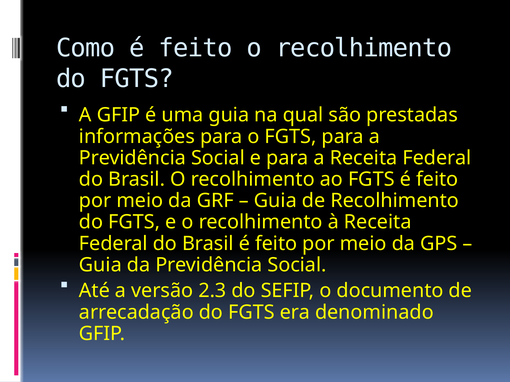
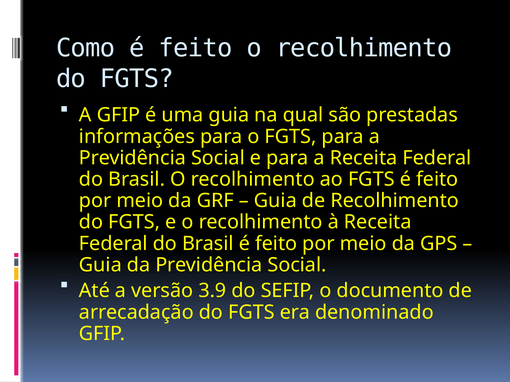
2.3: 2.3 -> 3.9 (212, 291)
